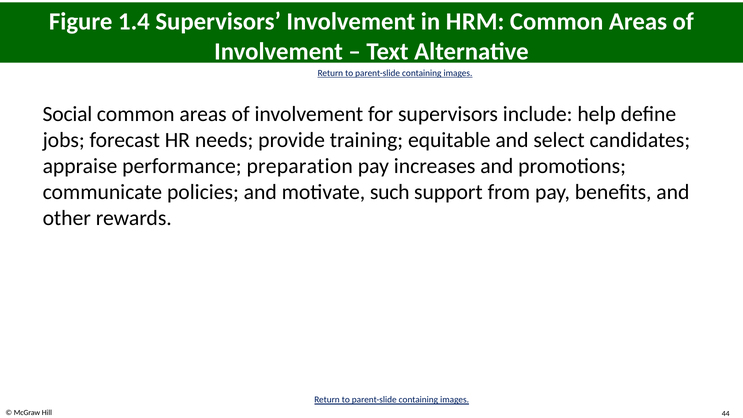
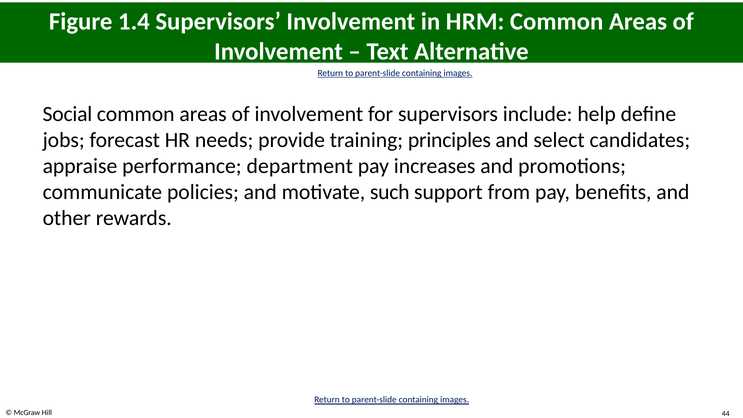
equitable: equitable -> principles (449, 140)
preparation: preparation -> department (300, 166)
